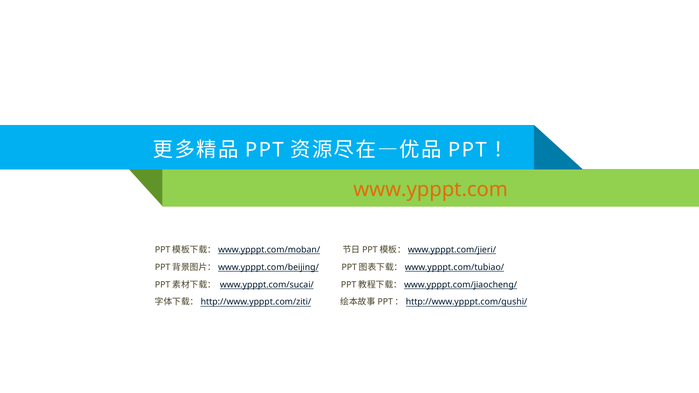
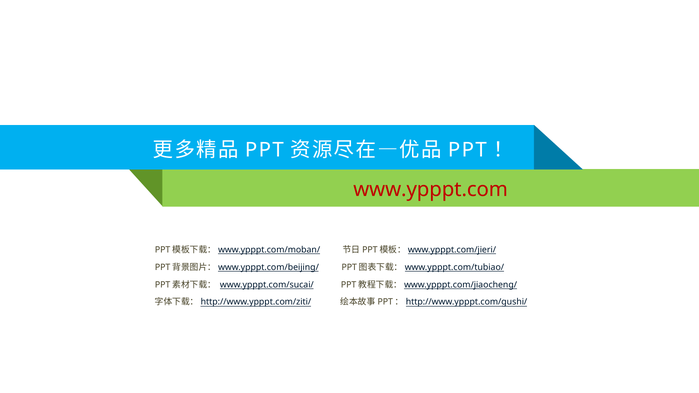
www.ypppt.com colour: orange -> red (431, 189)
